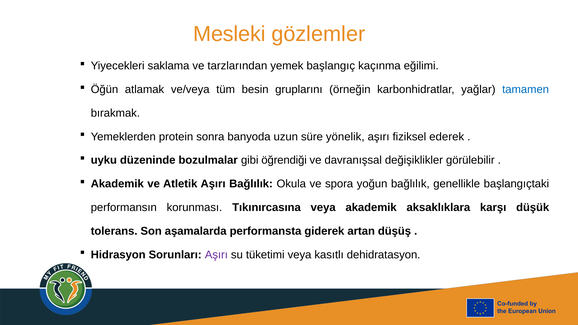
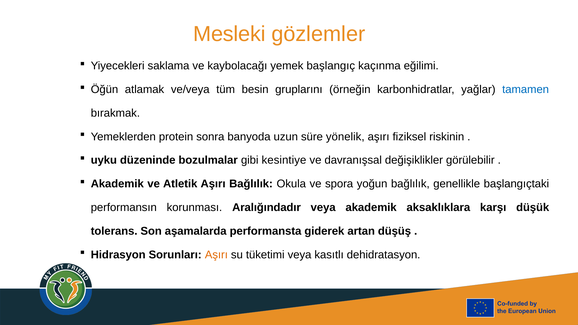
tarzlarından: tarzlarından -> kaybolacağı (237, 66)
ederek: ederek -> riskinin (447, 137)
öğrendiği: öğrendiği -> kesintiye (284, 160)
Tıkınırcasına: Tıkınırcasına -> Aralığındadır (267, 208)
Aşırı colour: purple -> orange (216, 255)
